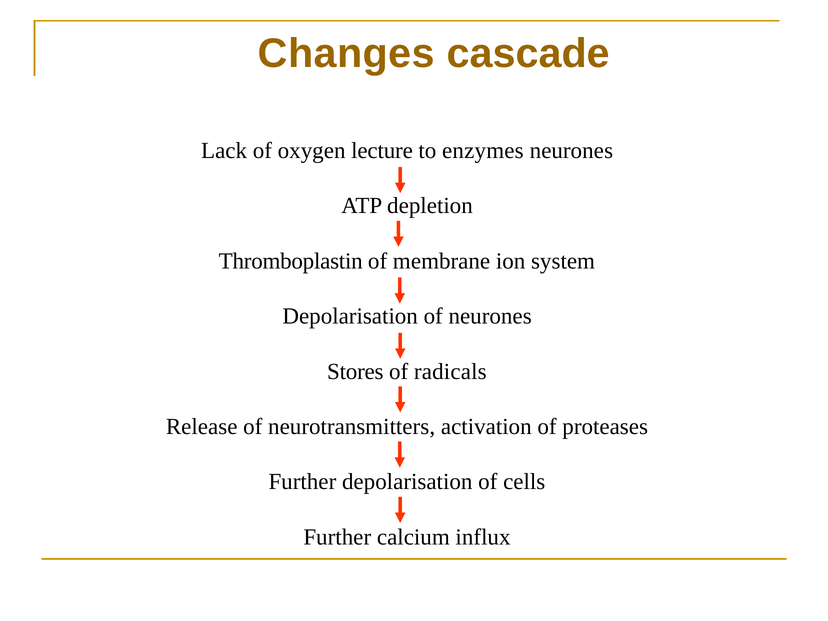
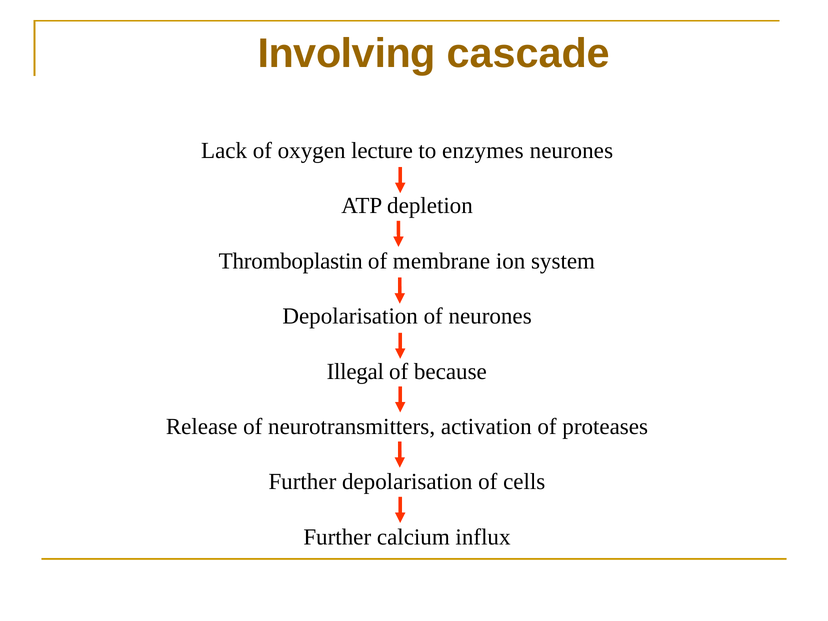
Changes: Changes -> Involving (347, 54)
Stores: Stores -> Illegal (355, 371)
radicals: radicals -> because (450, 371)
